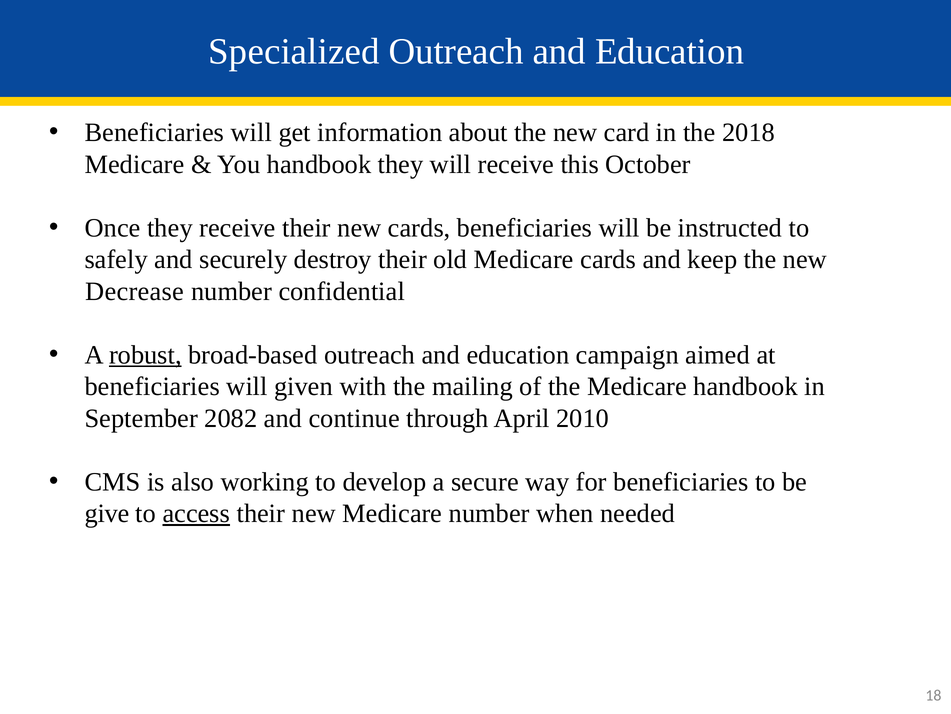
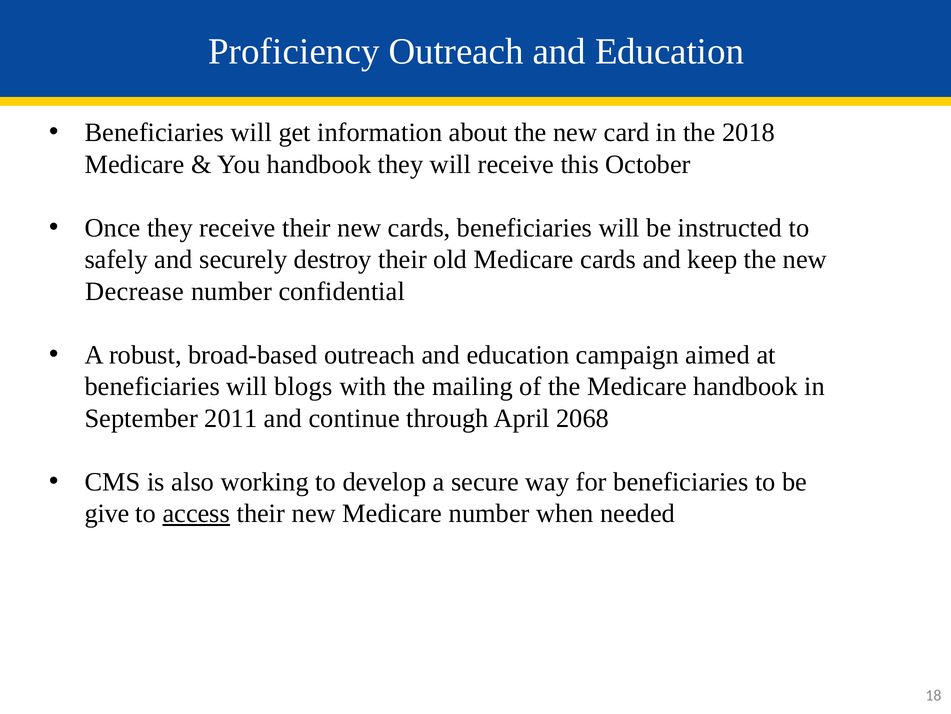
Specialized: Specialized -> Proficiency (294, 51)
robust underline: present -> none (145, 355)
given: given -> blogs (303, 386)
2082: 2082 -> 2011 (231, 418)
2010: 2010 -> 2068 (583, 418)
